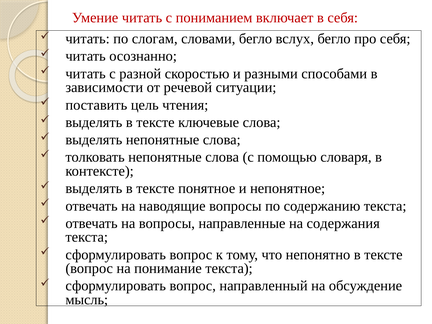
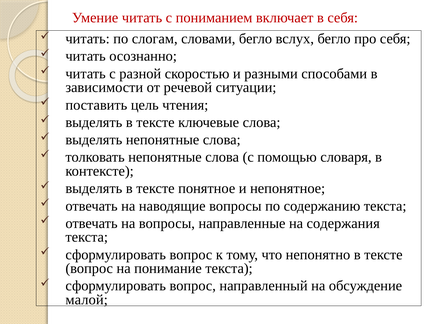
мысль: мысль -> малой (87, 300)
